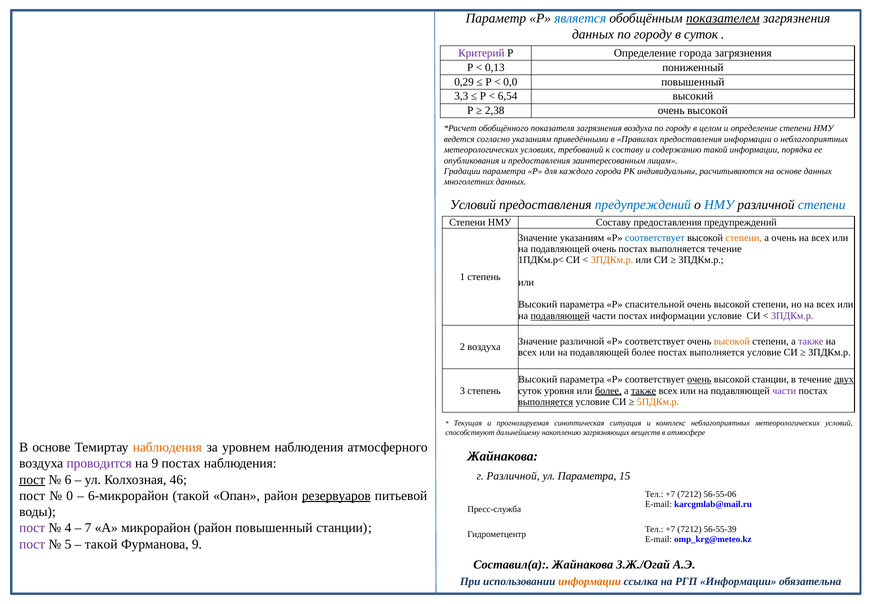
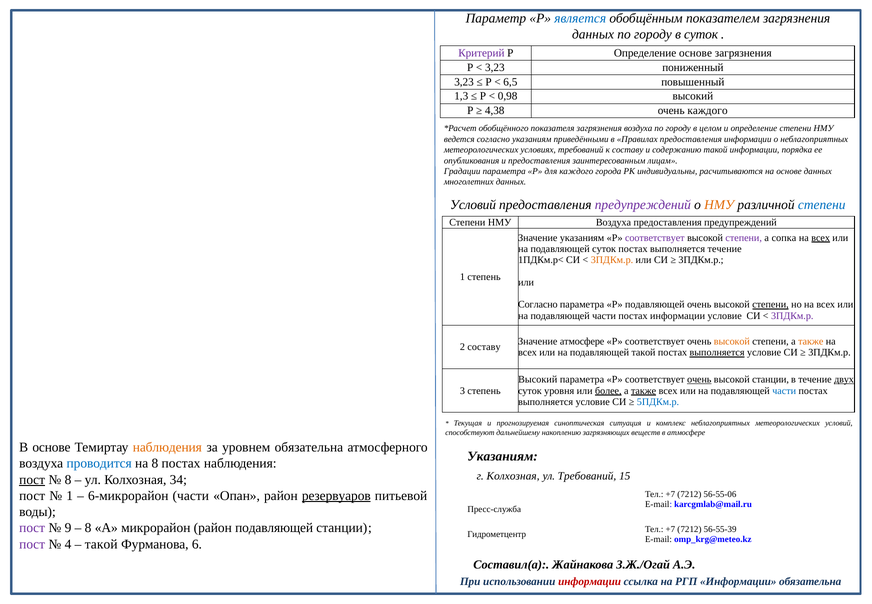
показателем underline: present -> none (723, 18)
Определение города: города -> основе (696, 53)
0,13: 0,13 -> 3,23 (495, 67)
0,29: 0,29 -> 3,23 (464, 82)
0,0: 0,0 -> 6,5 (510, 82)
3,3: 3,3 -> 1,3 (461, 96)
6,54: 6,54 -> 0,98 (508, 96)
2,38: 2,38 -> 4,38 (495, 111)
высокой: высокой -> каждого (708, 111)
предупреждений colour: blue -> purple (643, 204)
НМУ colour: blue -> orange (719, 204)
НМУ Составу: Составу -> Воздуха (613, 222)
соответствует colour: blue -> purple (655, 238)
степени colour: orange -> purple (744, 238)
а очень: очень -> сопка (784, 238)
всех underline: none -> present (821, 238)
подавляющей очень: очень -> суток (604, 249)
Высокий: Высокий -> Согласно (538, 305)
Р спасительной: спасительной -> подавляющей (655, 305)
степени underline: none -> present (771, 305)
подавляющей underline: present -> none (560, 316)
Значение различной: различной -> атмосфере (582, 341)
также colour: purple -> orange (811, 341)
2 воздуха: воздуха -> составу (484, 347)
подавляющей более: более -> такой (644, 352)
выполняется underline: none -> present (717, 352)
части colour: purple -> blue (784, 390)
выполняется underline: present -> none (546, 402)
5ПДКм.р colour: orange -> blue (658, 402)
уровнем наблюдения: наблюдения -> обязательна (309, 447)
Жайнакова: Жайнакова -> Указаниям (503, 456)
проводится colour: purple -> blue (99, 463)
на 9: 9 -> 8 (155, 463)
г Различной: Различной -> Колхозная (513, 476)
ул Параметра: Параметра -> Требований (587, 476)
6: 6 -> 8 (68, 479)
46: 46 -> 34 (178, 479)
0: 0 -> 1 (70, 496)
6-микрорайон такой: такой -> части (191, 496)
4: 4 -> 9 (68, 528)
7: 7 -> 8 (88, 528)
район повышенный: повышенный -> подавляющей (274, 528)
5: 5 -> 4 (68, 544)
Фурманова 9: 9 -> 6 (197, 544)
информации colour: orange -> red (590, 581)
